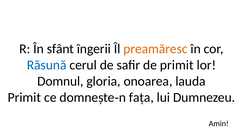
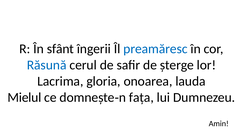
preamăresc colour: orange -> blue (155, 49)
de primit: primit -> șterge (177, 65)
Domnul: Domnul -> Lacrima (60, 81)
Primit: Primit -> Mielul (24, 97)
